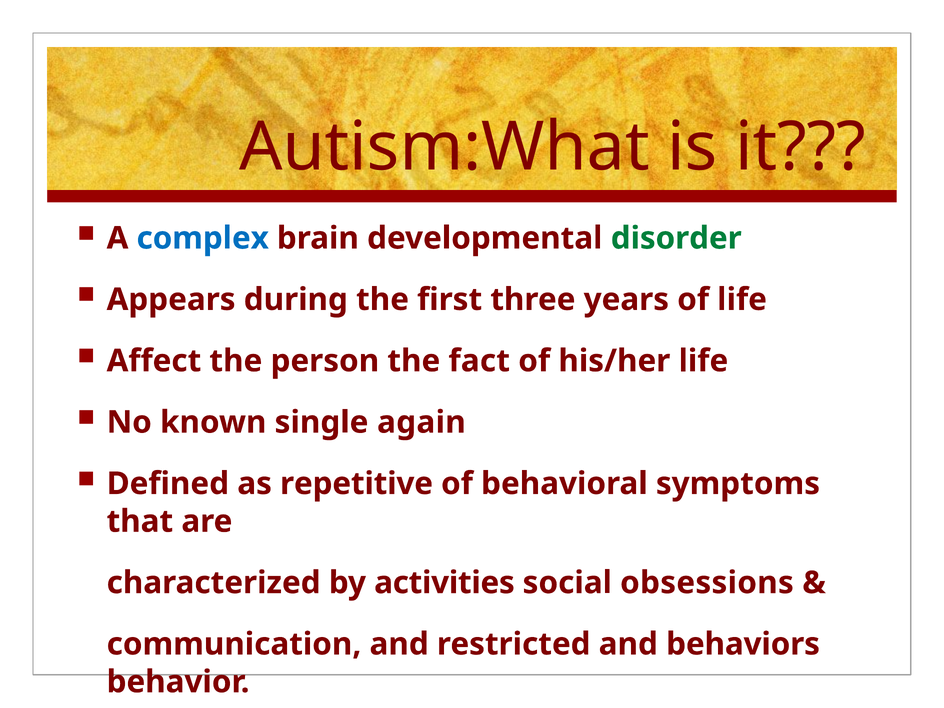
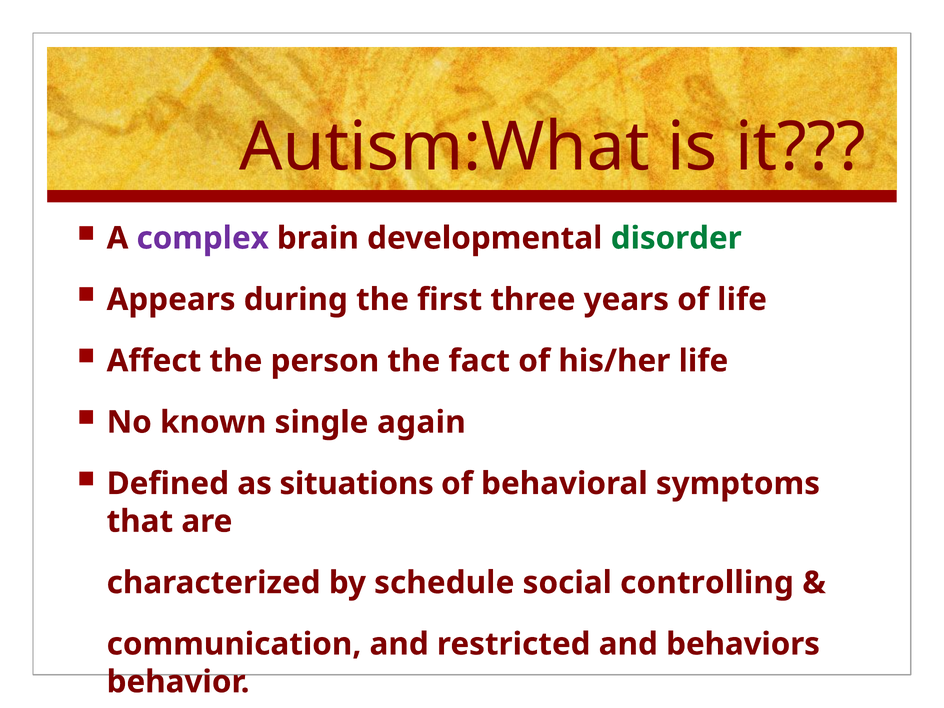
complex colour: blue -> purple (203, 238)
repetitive: repetitive -> situations (357, 484)
activities: activities -> schedule (444, 583)
obsessions: obsessions -> controlling (707, 583)
